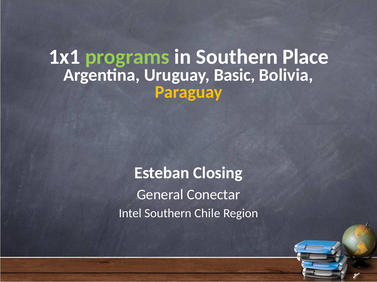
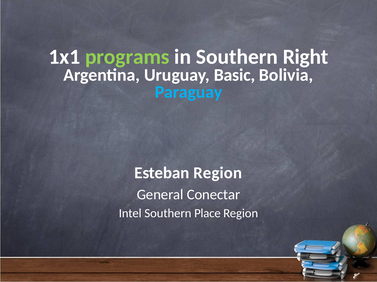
Place: Place -> Right (306, 57)
Paraguay colour: yellow -> light blue (189, 92)
Esteban Closing: Closing -> Region (218, 173)
Chile: Chile -> Place (207, 214)
